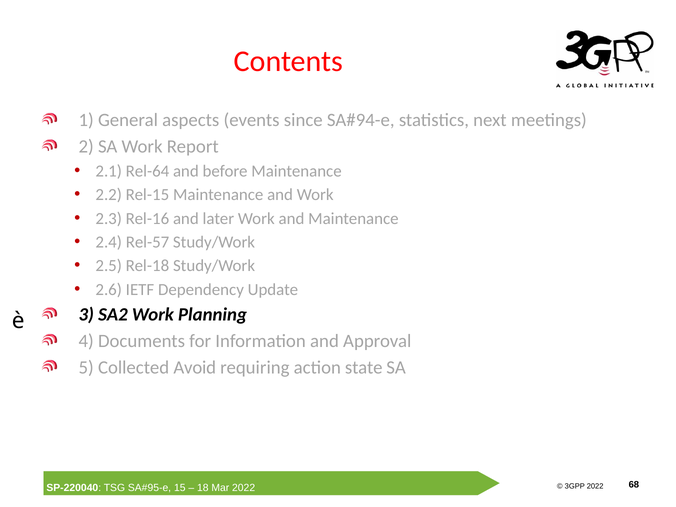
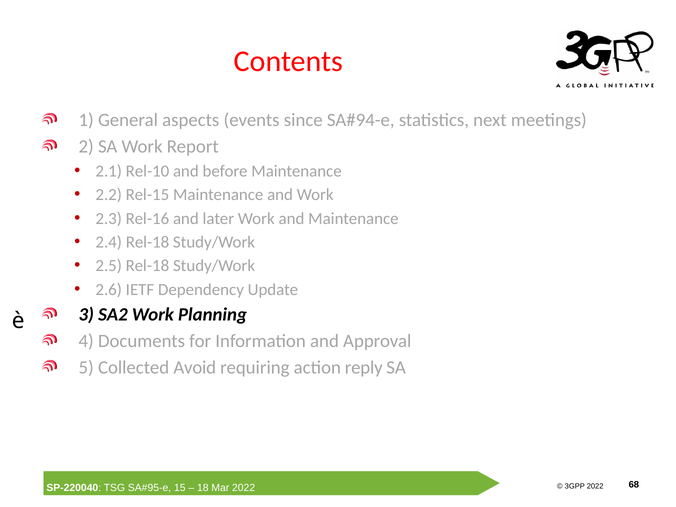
Rel-64: Rel-64 -> Rel-10 (147, 171)
2.4 Rel-57: Rel-57 -> Rel-18 (148, 242)
state: state -> reply (364, 367)
